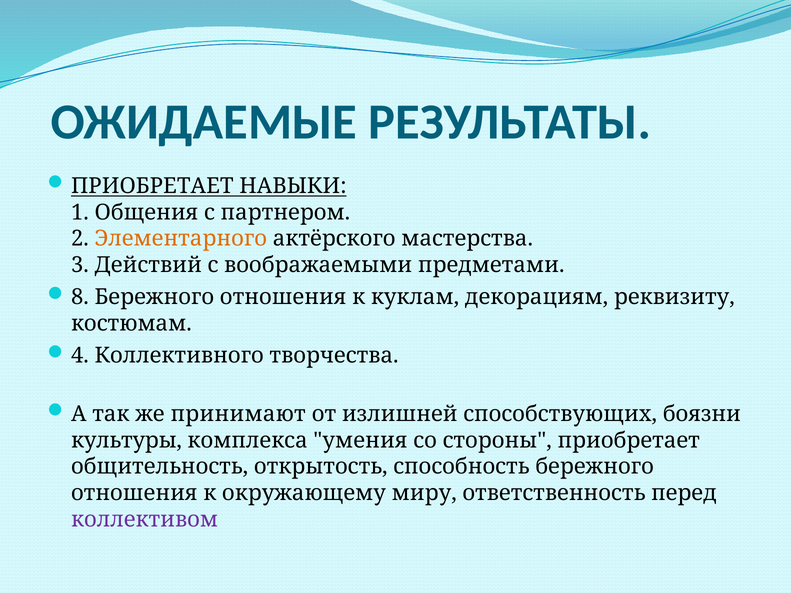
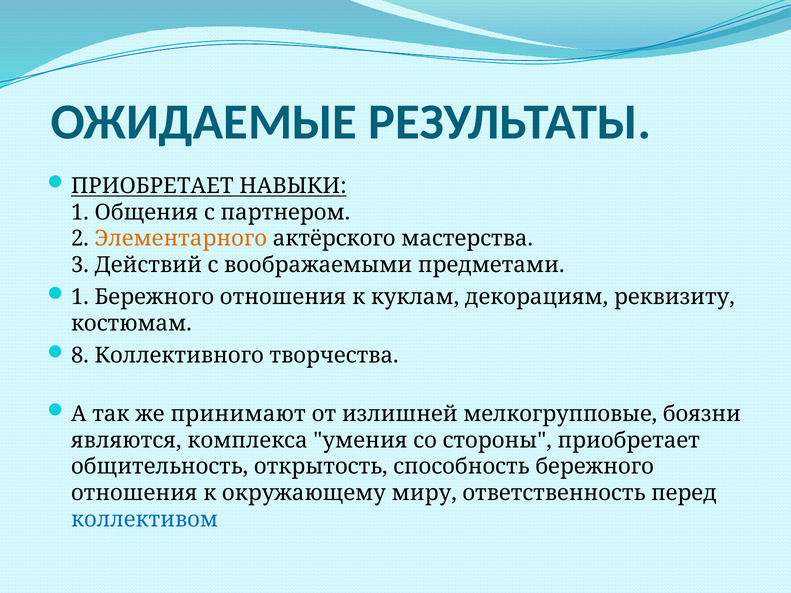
8: 8 -> 1 (80, 297)
4: 4 -> 8 (80, 356)
способствующих: способствующих -> мелкогрупповые (560, 414)
культуры: культуры -> являются (126, 441)
коллективом colour: purple -> blue (145, 520)
